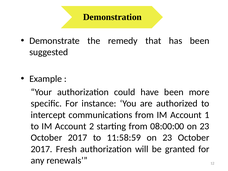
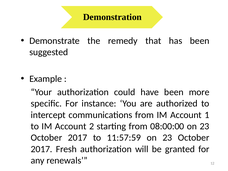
11:58:59: 11:58:59 -> 11:57:59 (124, 138)
